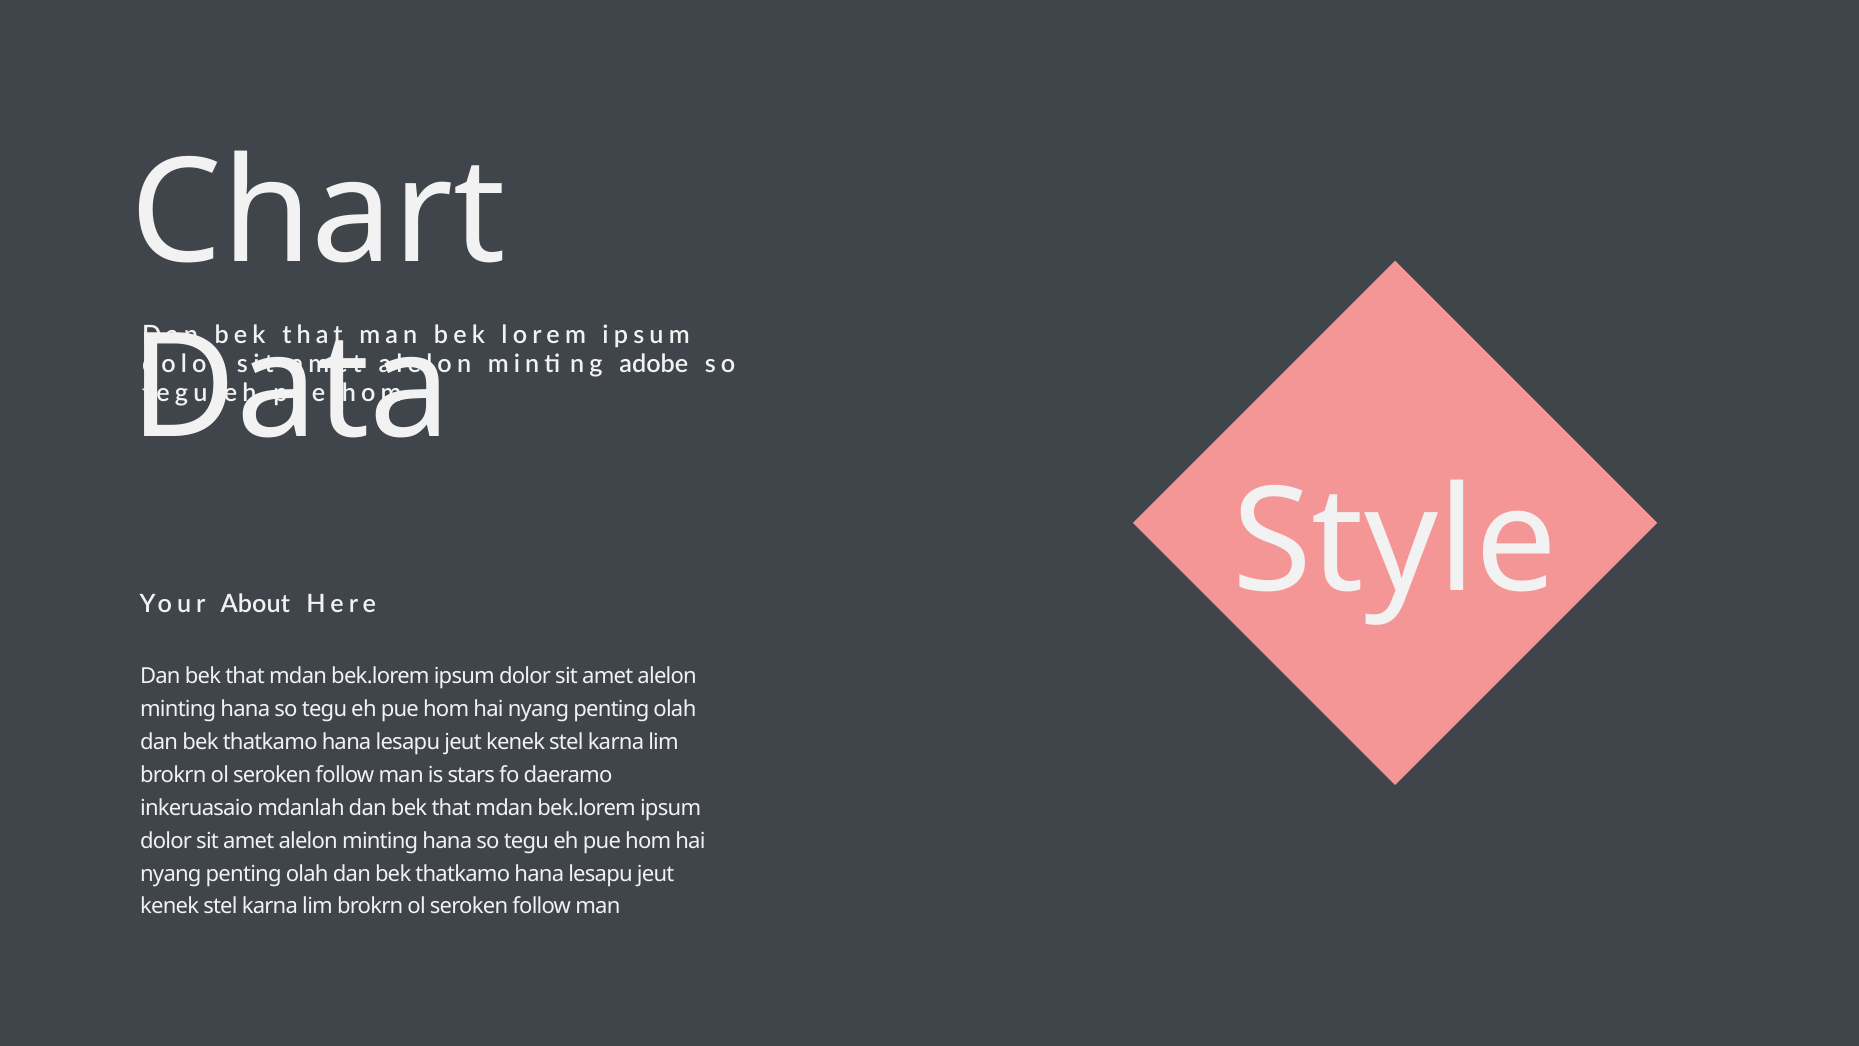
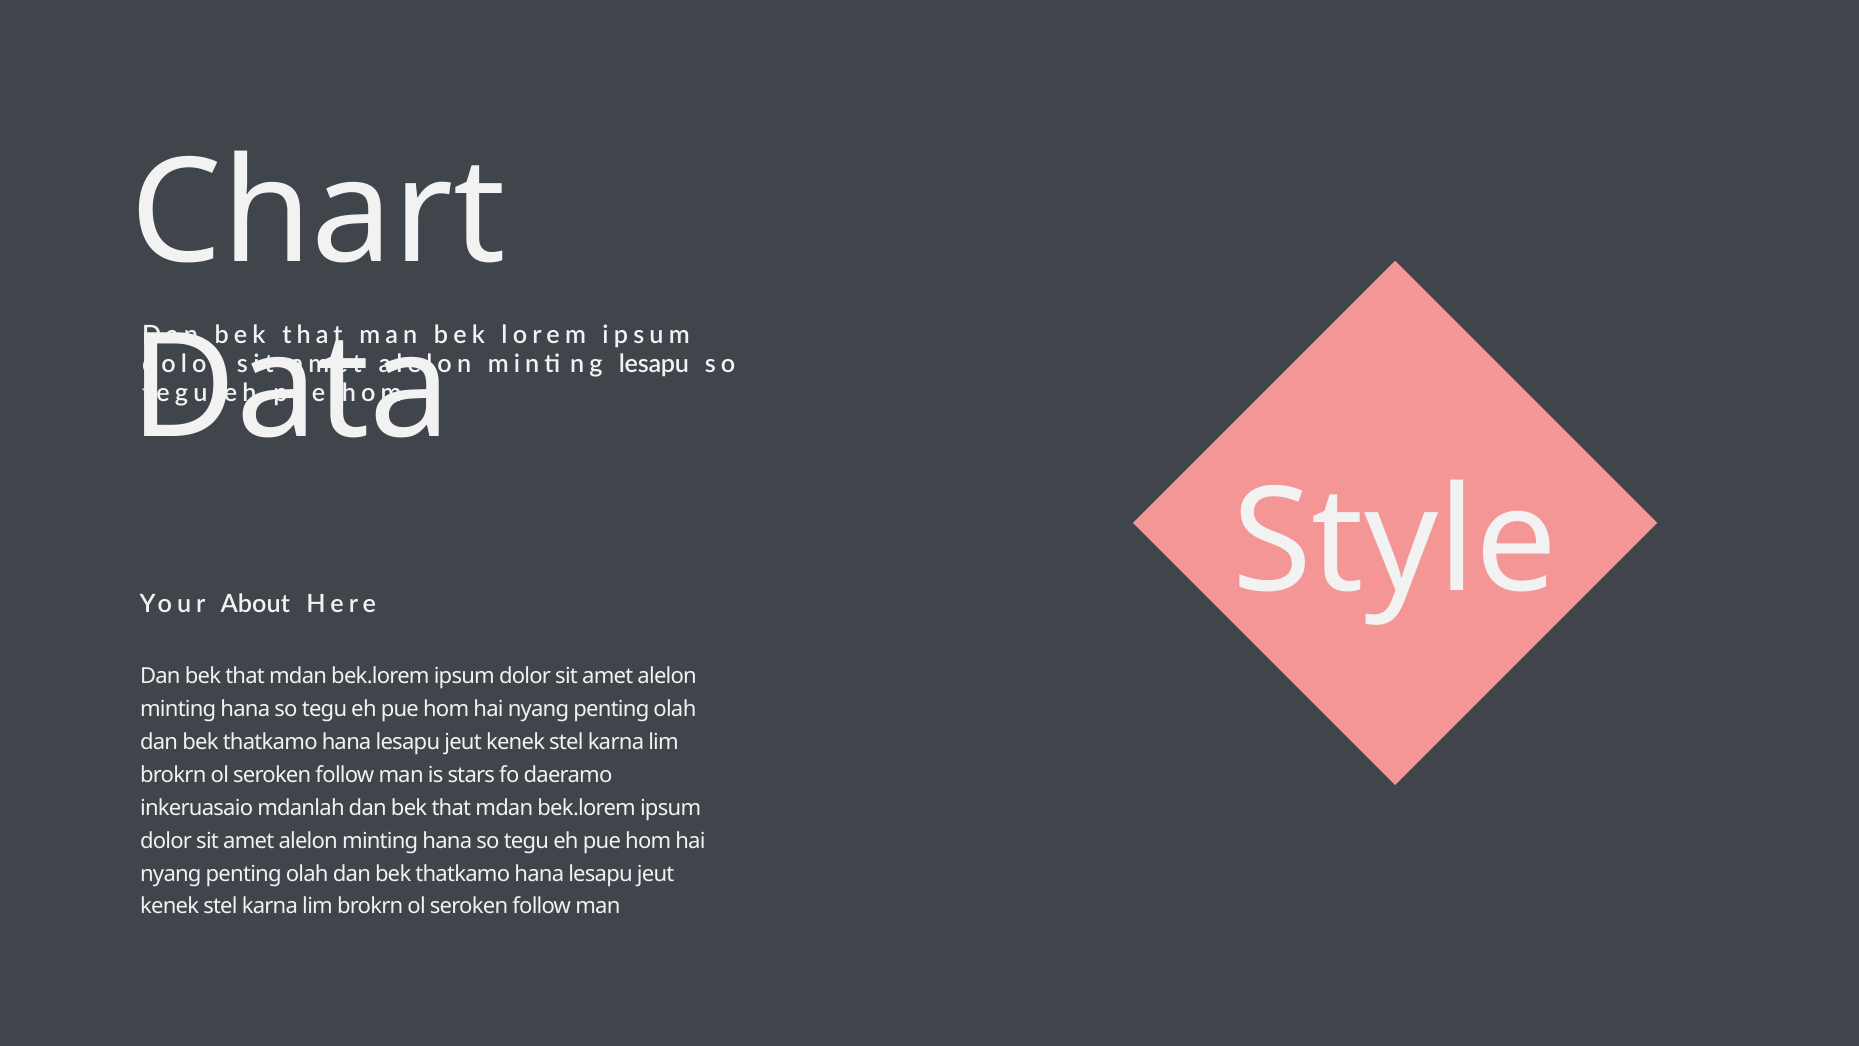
adobe: adobe -> lesapu (654, 364)
